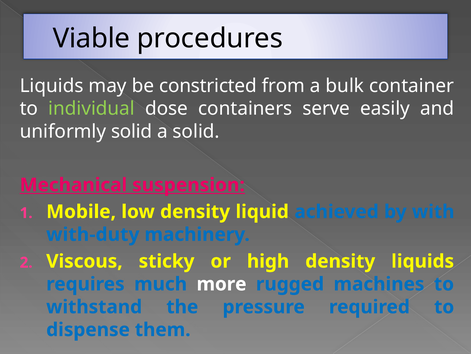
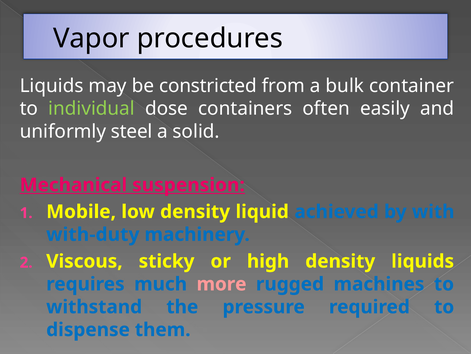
Viable: Viable -> Vapor (91, 38)
serve: serve -> often (326, 108)
uniformly solid: solid -> steel (132, 131)
more colour: white -> pink (222, 284)
